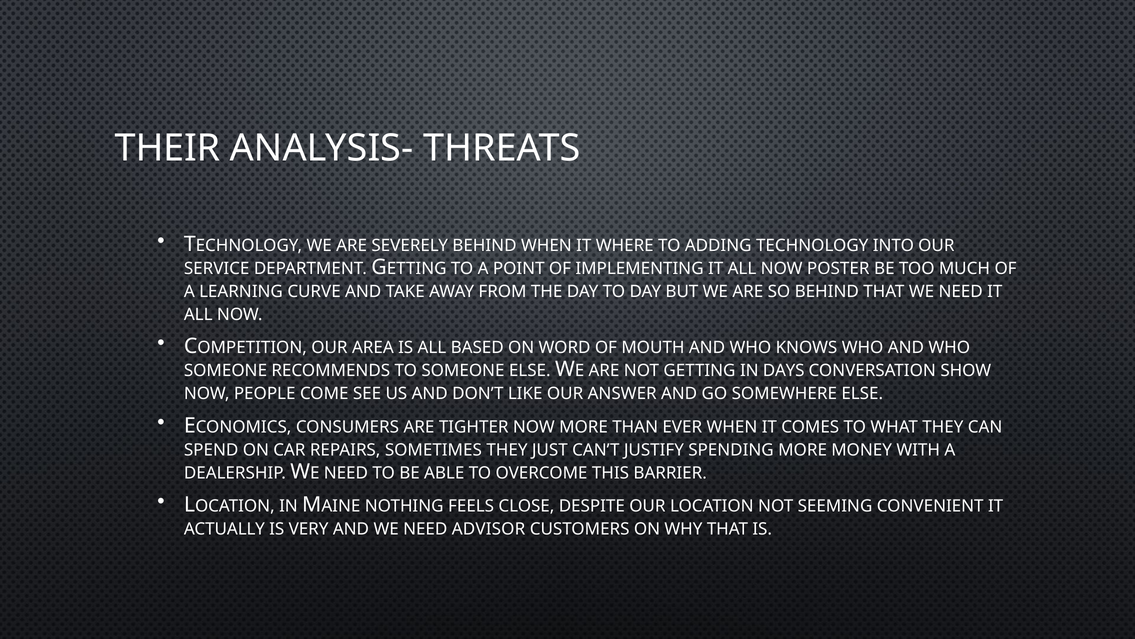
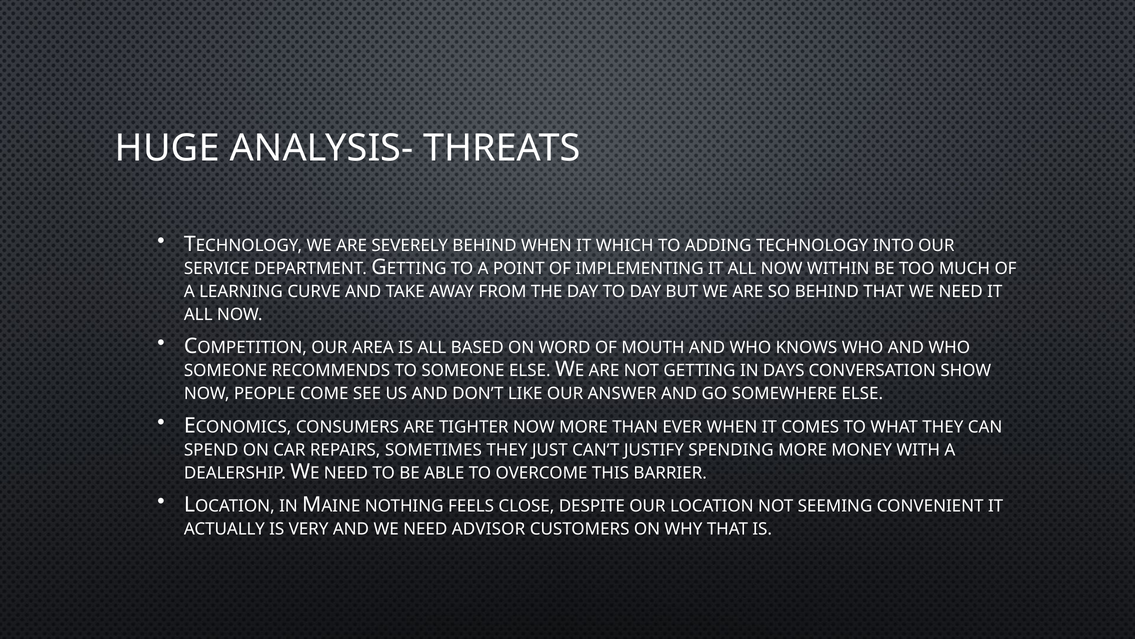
THEIR: THEIR -> HUGE (167, 148)
WHERE: WHERE -> WHICH (625, 245)
POSTER: POSTER -> WITHIN (838, 268)
